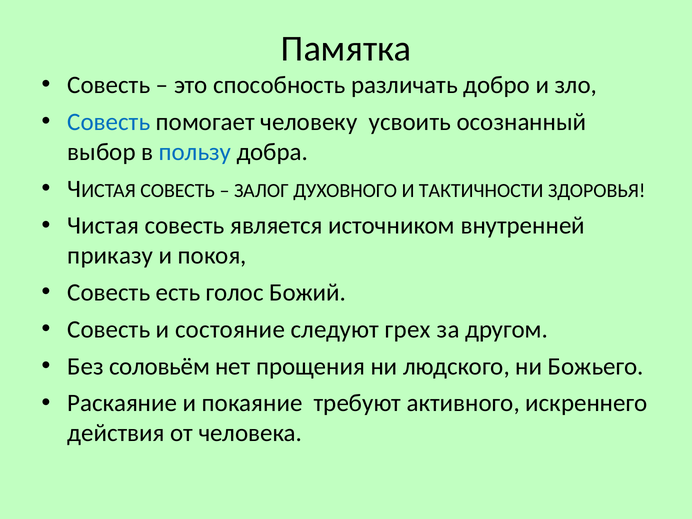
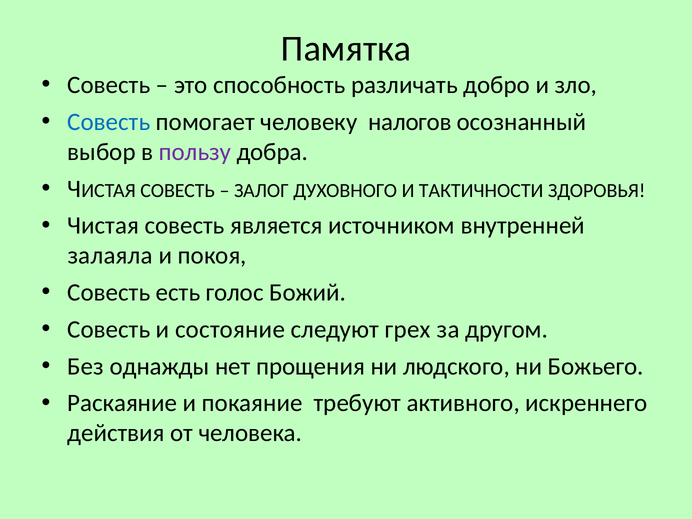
усвоить: усвоить -> налогов (410, 122)
пользу colour: blue -> purple (195, 152)
приказу: приказу -> залаяла (110, 256)
соловьём: соловьём -> однажды (159, 366)
